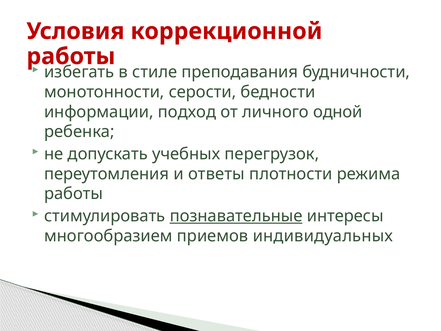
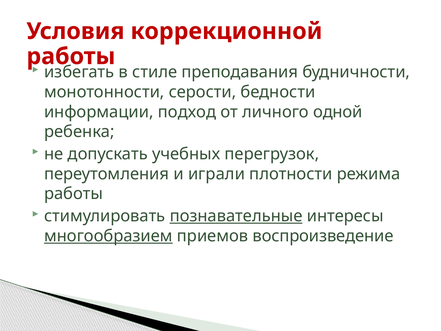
ответы: ответы -> играли (216, 174)
многообразием underline: none -> present (108, 236)
индивидуальных: индивидуальных -> воспроизведение (323, 236)
